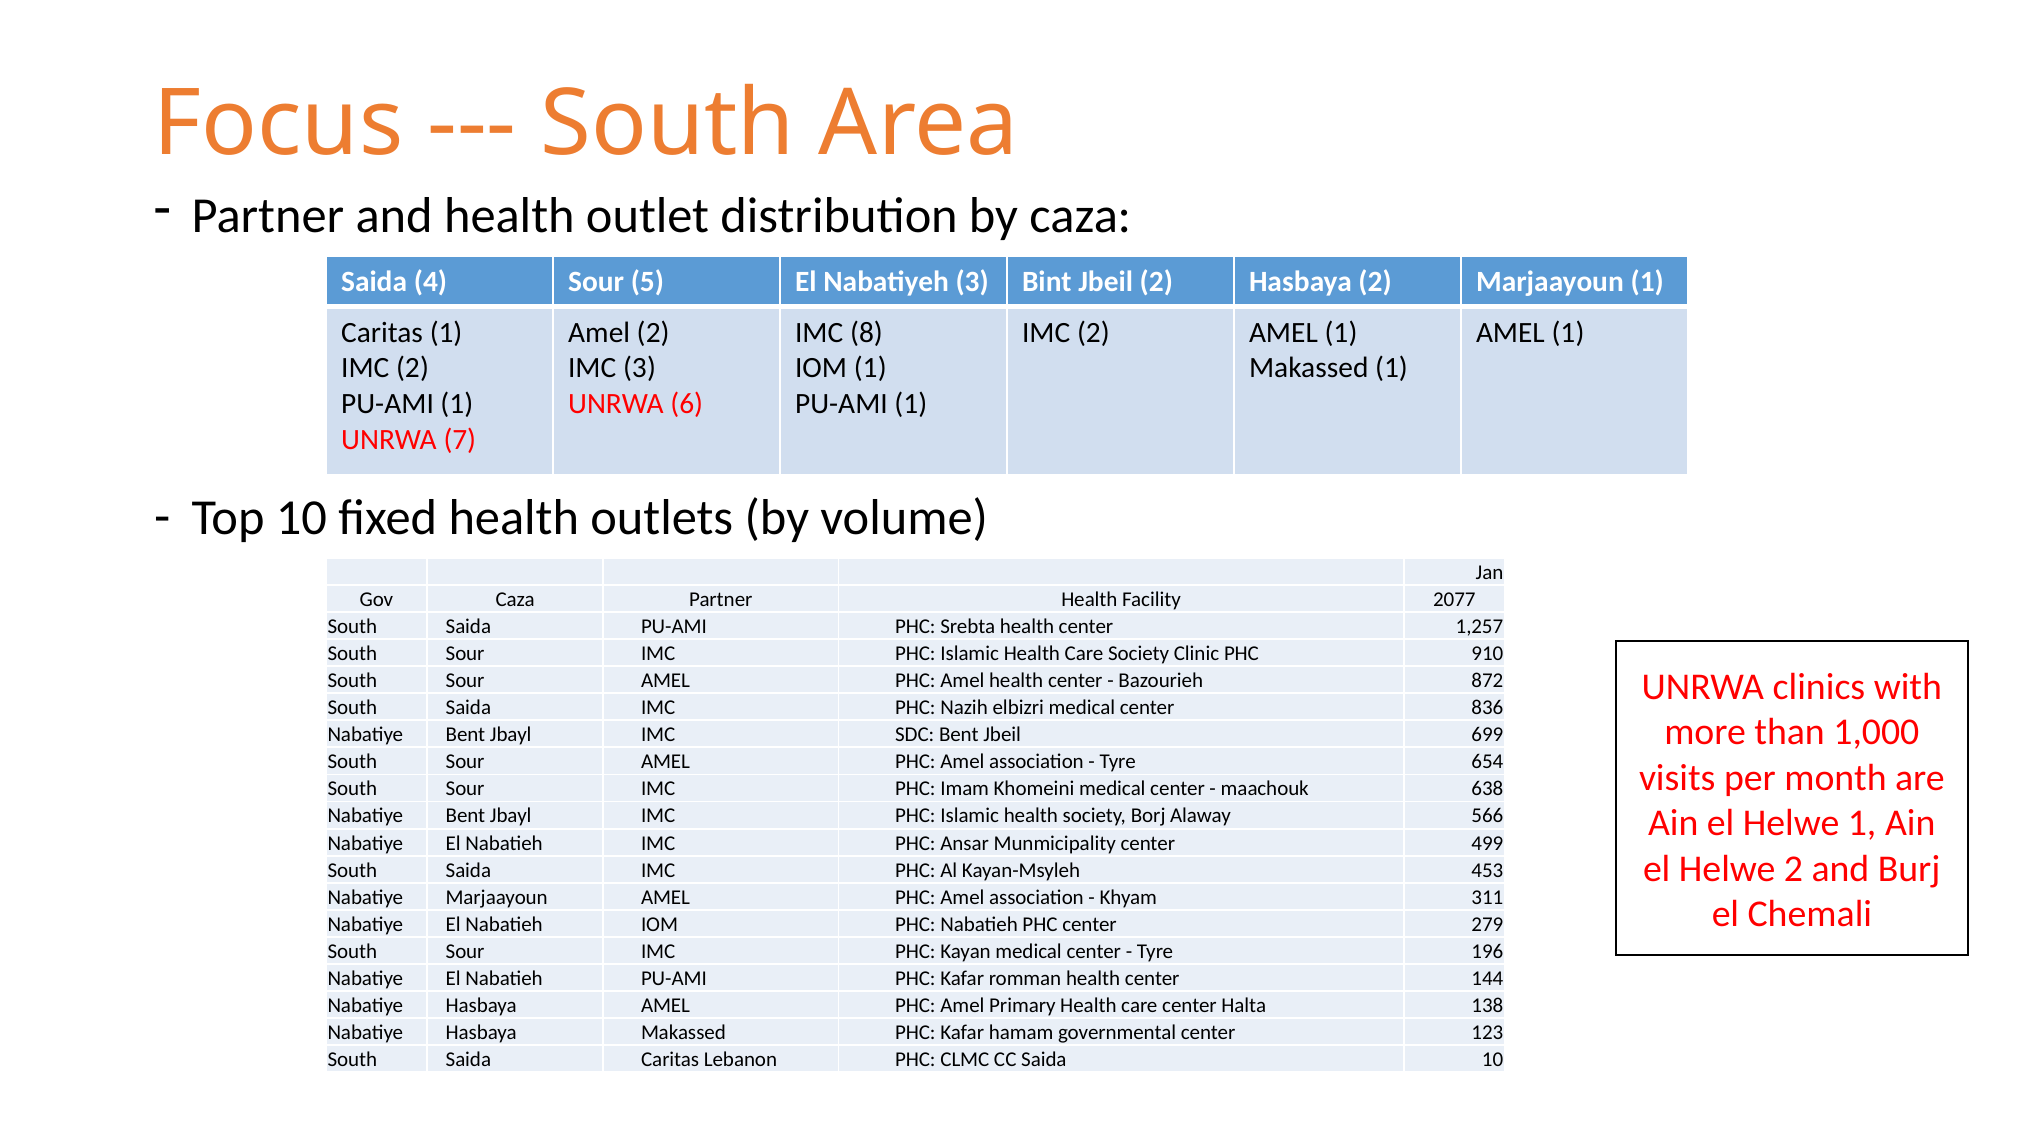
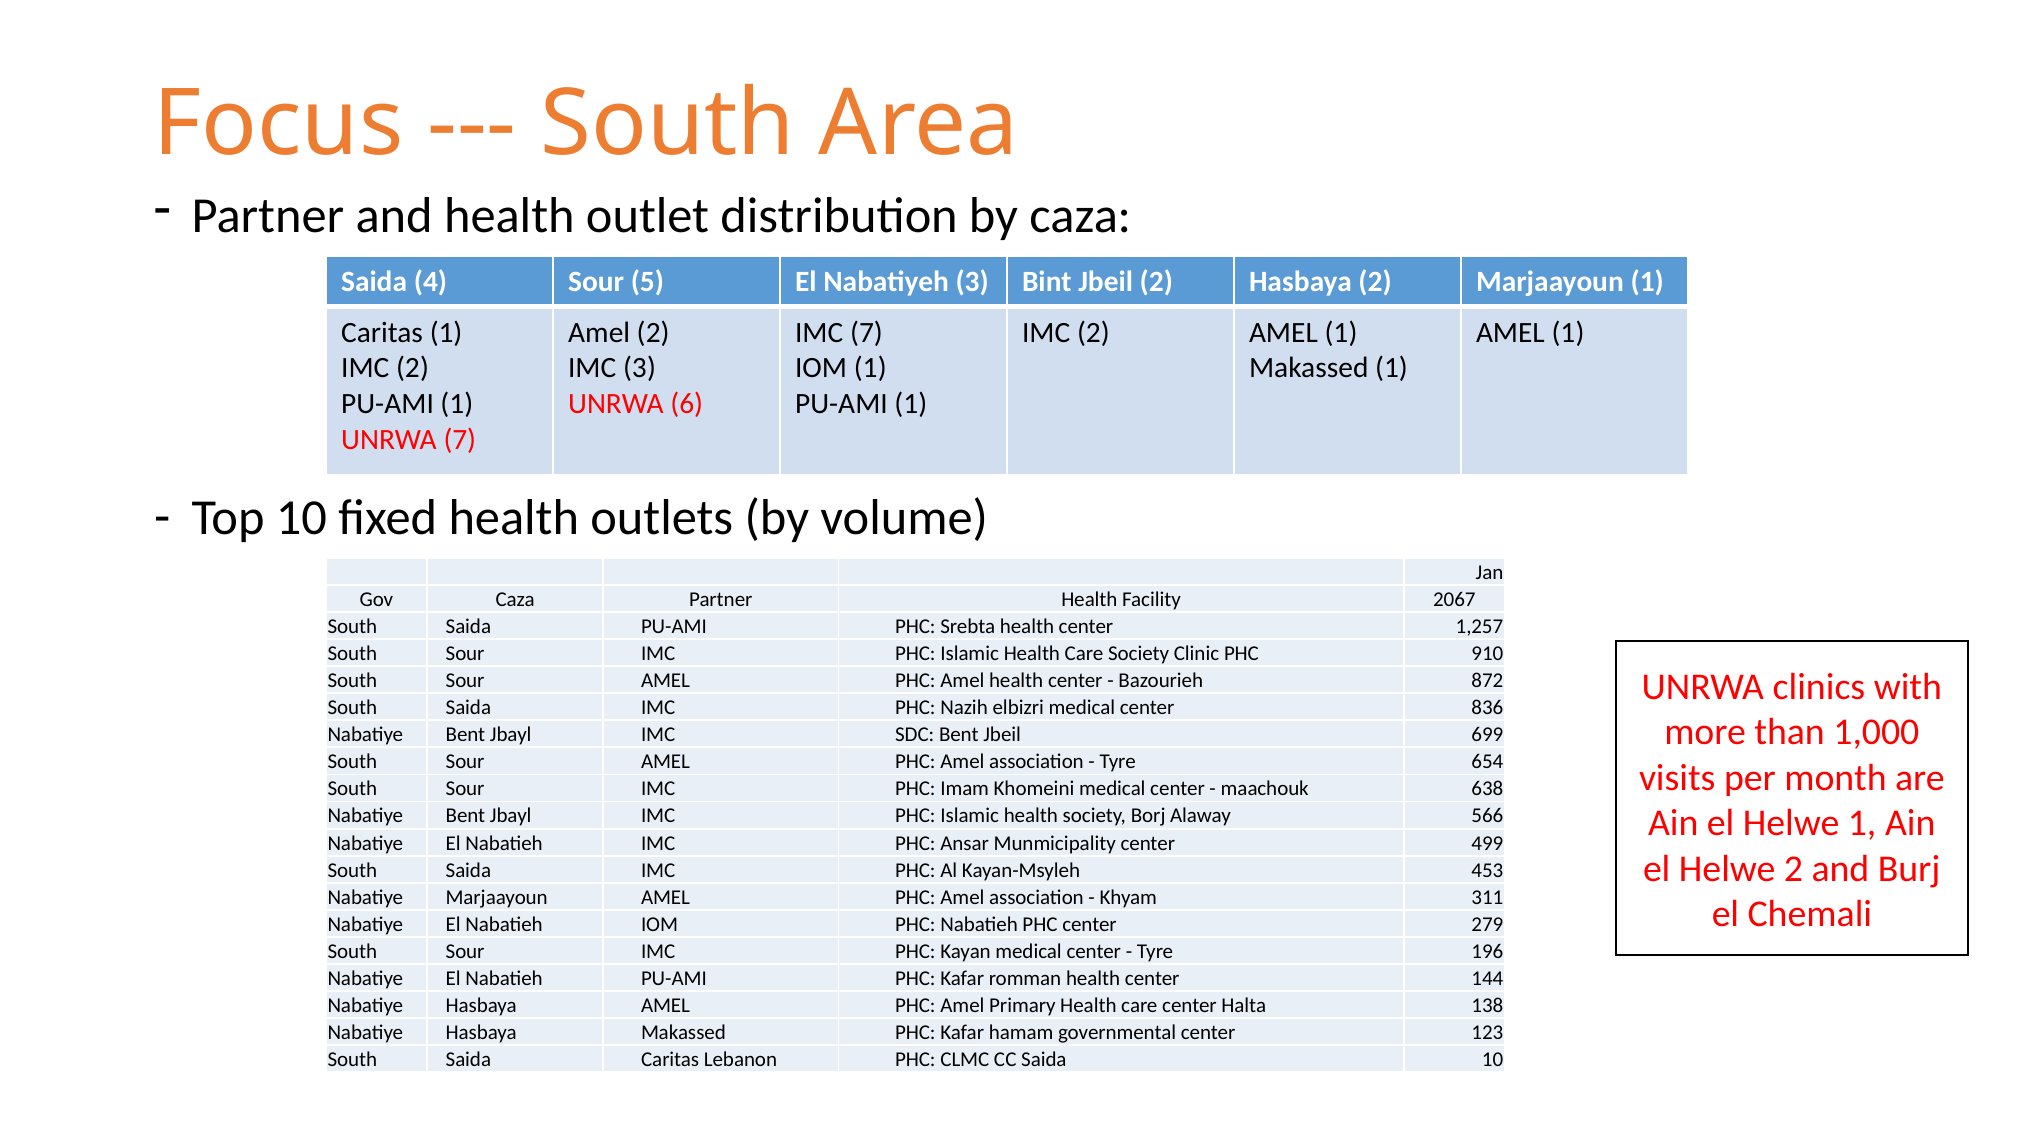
IMC 8: 8 -> 7 (866, 333)
2077: 2077 -> 2067 (1454, 600)
